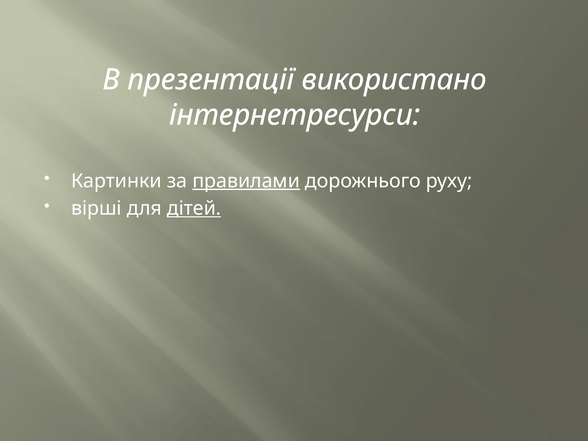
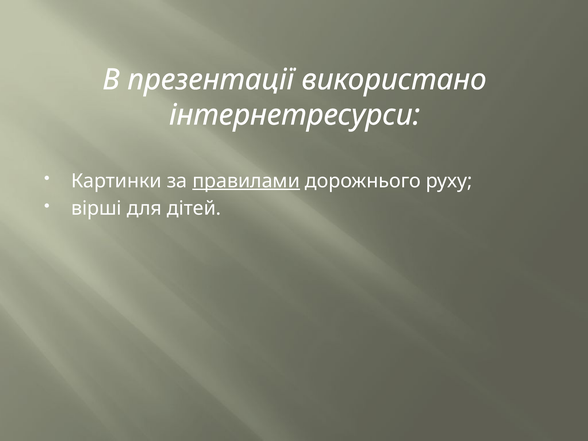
дітей underline: present -> none (194, 208)
